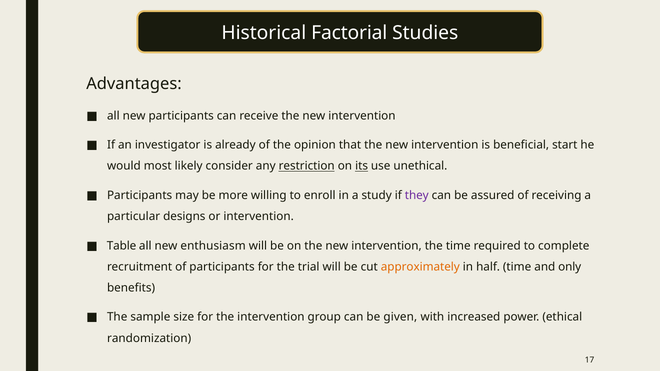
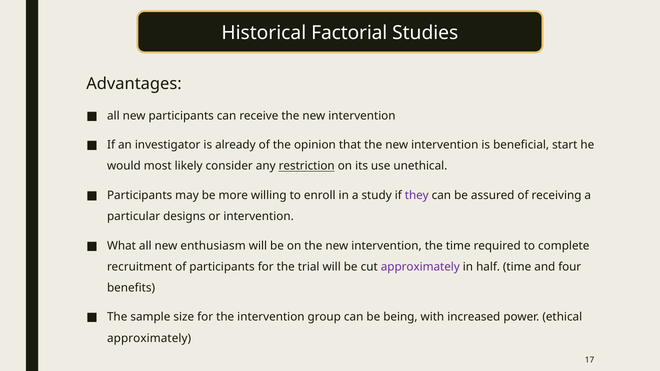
its underline: present -> none (362, 166)
Table: Table -> What (121, 246)
approximately colour: orange -> purple (420, 267)
only: only -> four (570, 267)
given: given -> being (400, 317)
randomization: randomization -> approximately (149, 338)
